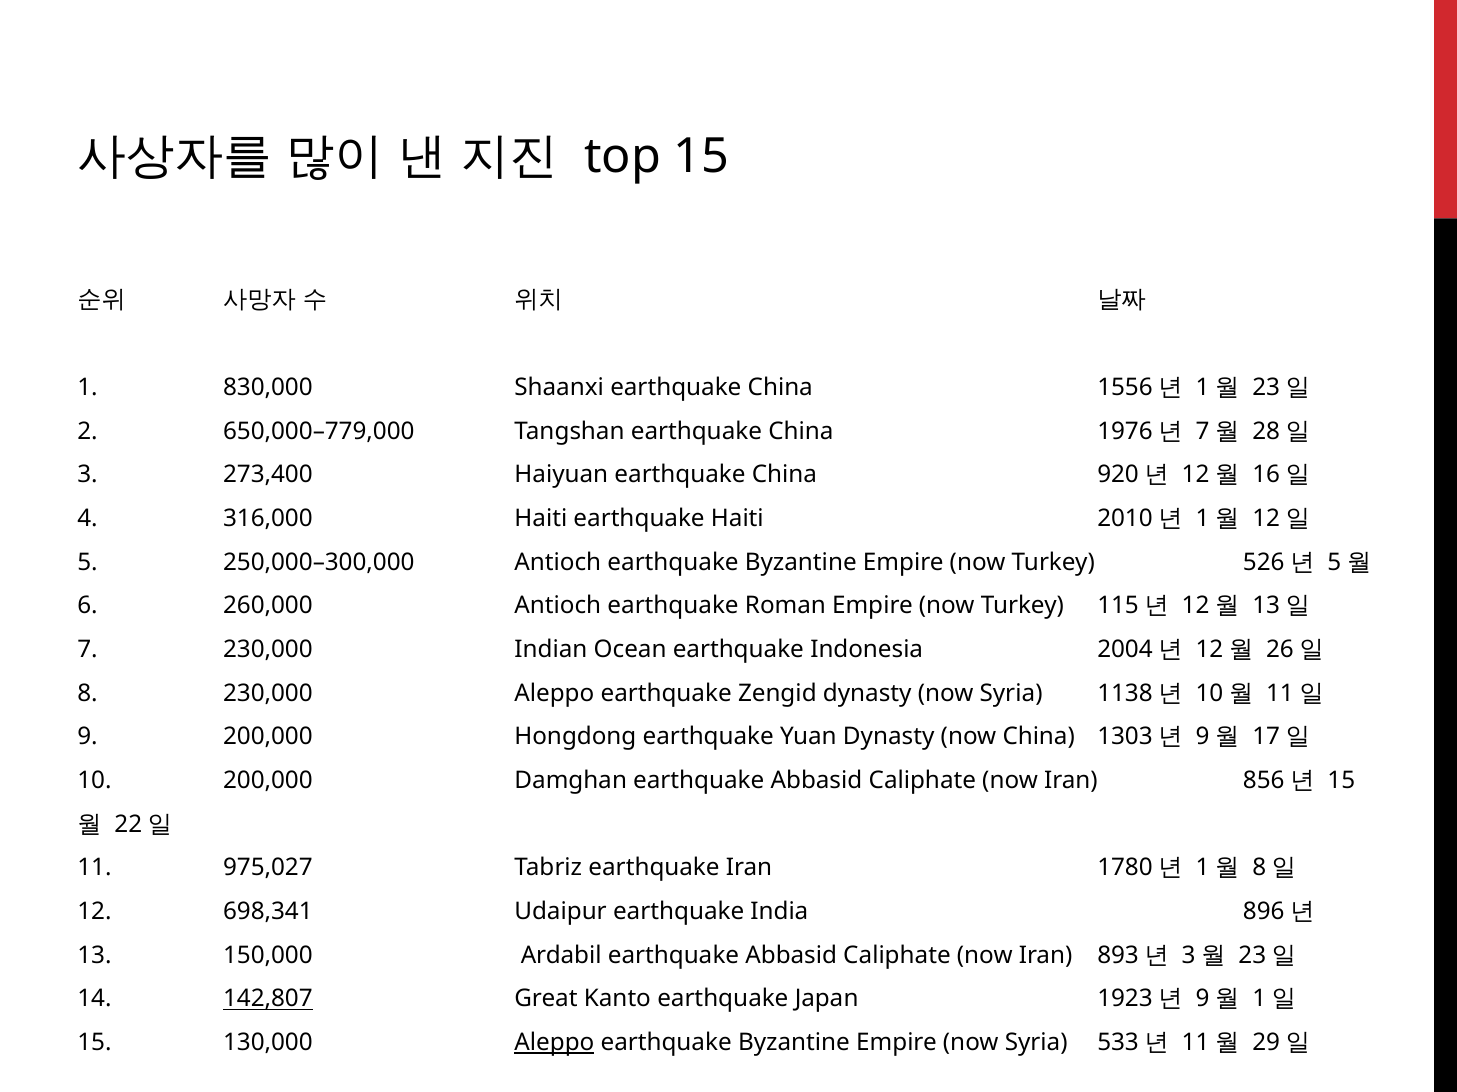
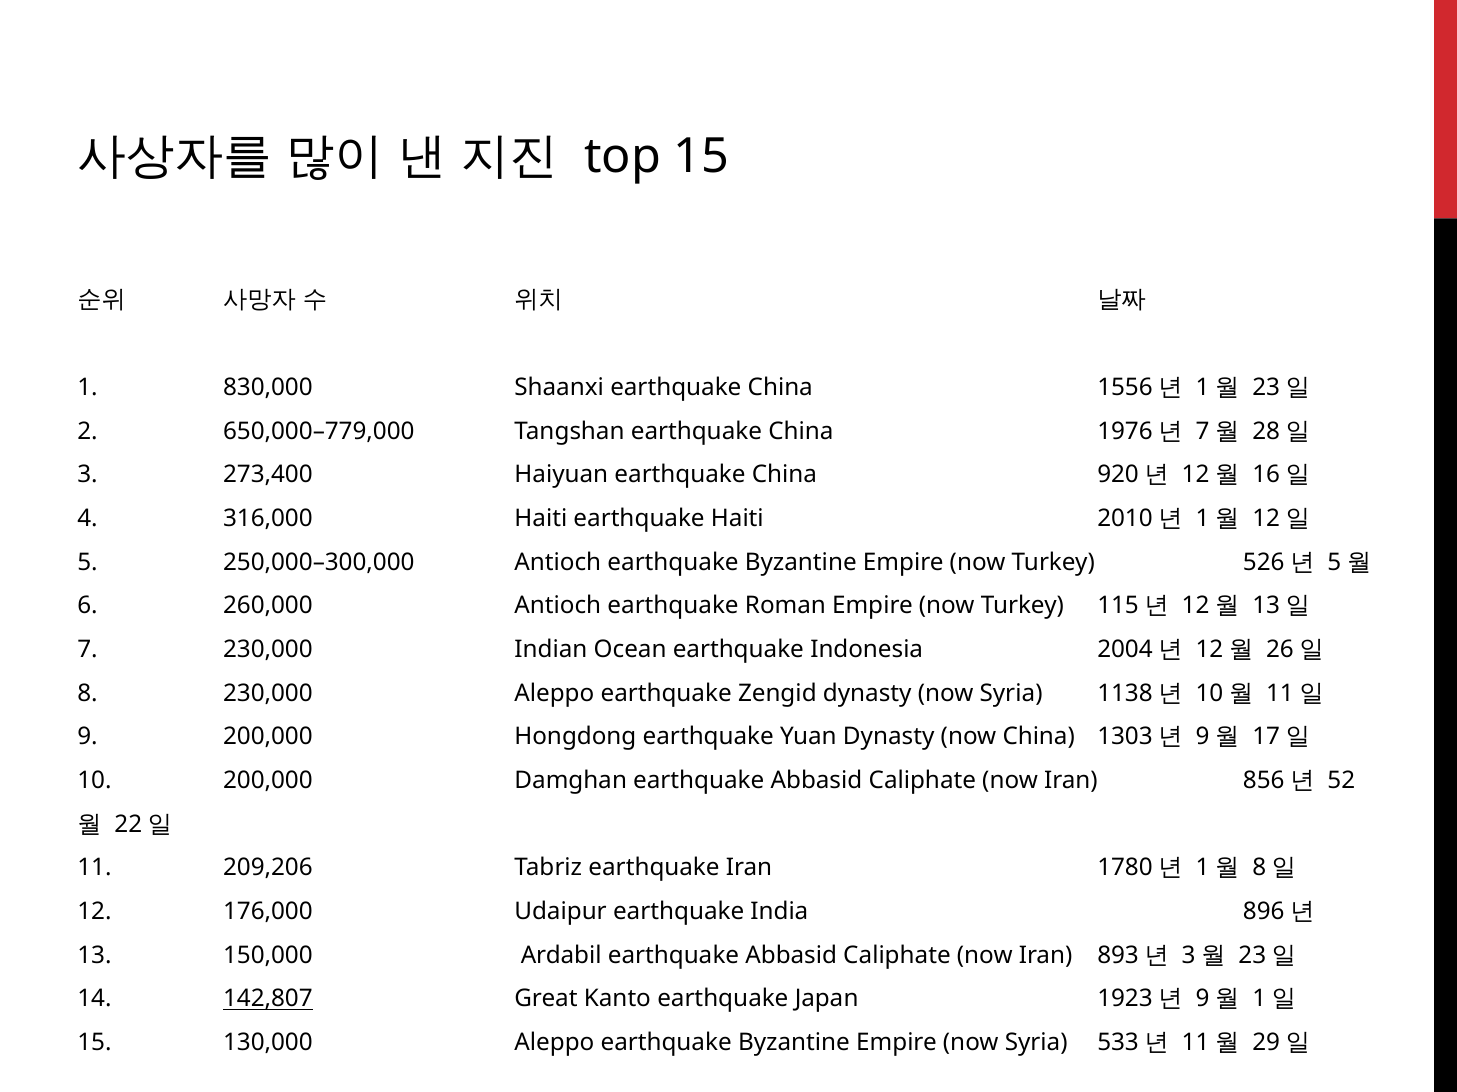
15: 15 -> 52 (1341, 781)
975,027: 975,027 -> 209,206 (268, 868)
698,341: 698,341 -> 176,000 (268, 912)
Aleppo underline: present -> none (554, 1043)
